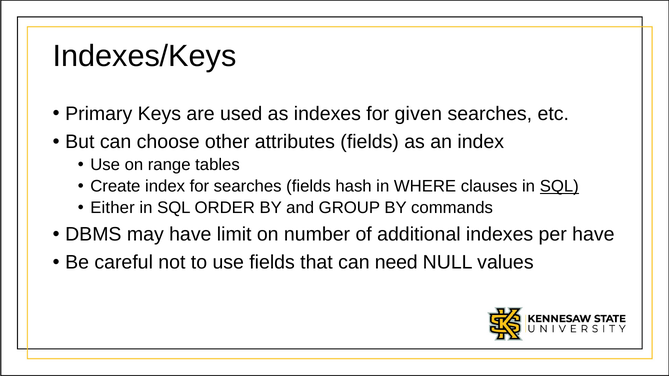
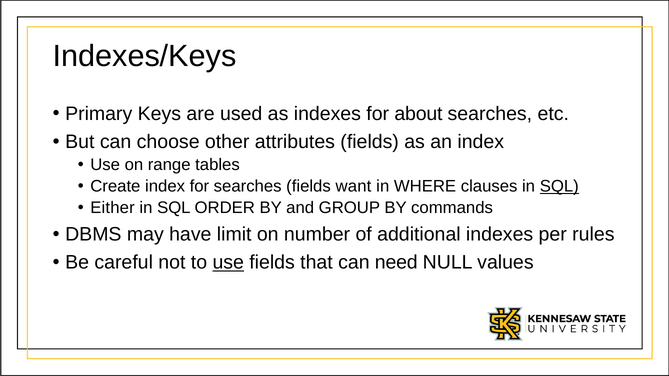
given: given -> about (418, 114)
hash: hash -> want (353, 187)
per have: have -> rules (593, 235)
use underline: none -> present (228, 263)
